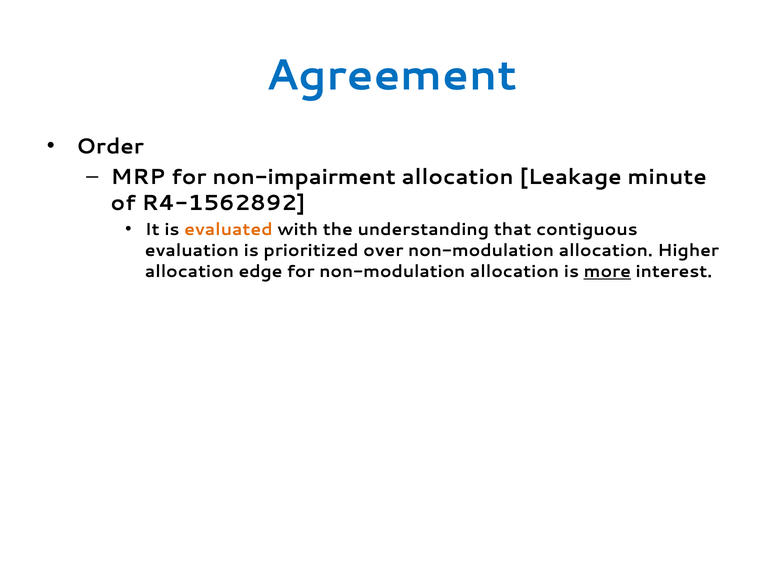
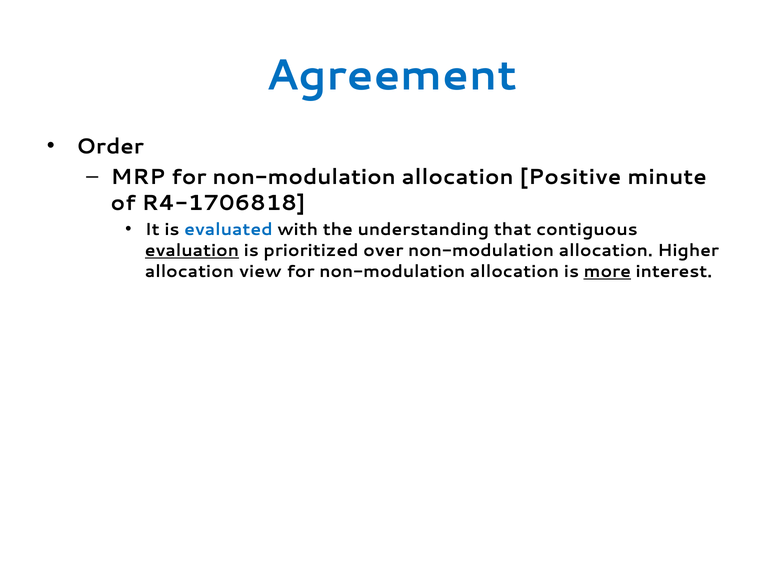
MRP for non-impairment: non-impairment -> non-modulation (304, 177)
Leakage: Leakage -> Positive (570, 177)
R4-1562892: R4-1562892 -> R4-1706818 (223, 203)
evaluated colour: orange -> blue (228, 230)
evaluation underline: none -> present (192, 251)
edge: edge -> view (260, 272)
